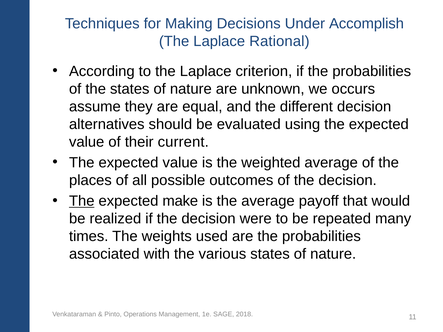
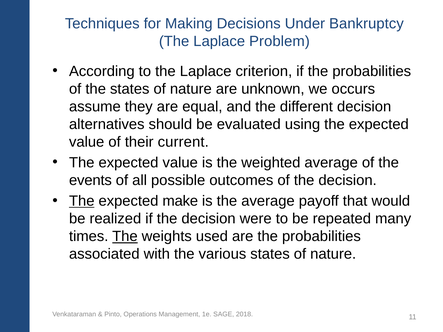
Accomplish: Accomplish -> Bankruptcy (366, 24)
Rational: Rational -> Problem (279, 41)
places: places -> events (90, 180)
The underline: none -> present (125, 237)
